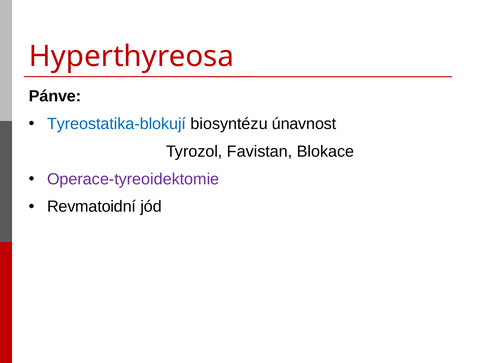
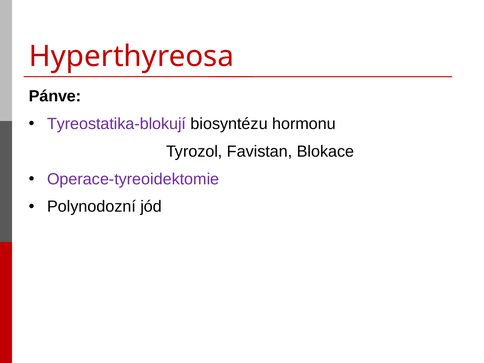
Tyreostatika-blokují colour: blue -> purple (117, 124)
únavnost: únavnost -> hormonu (304, 124)
Revmatoidní: Revmatoidní -> Polynodozní (92, 207)
